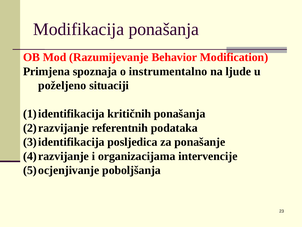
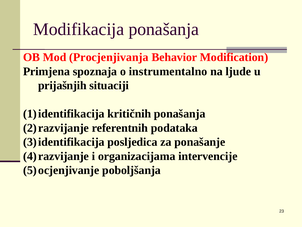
Razumijevanje: Razumijevanje -> Procjenjivanja (109, 57)
poželjeno: poželjeno -> prijašnjih (62, 85)
